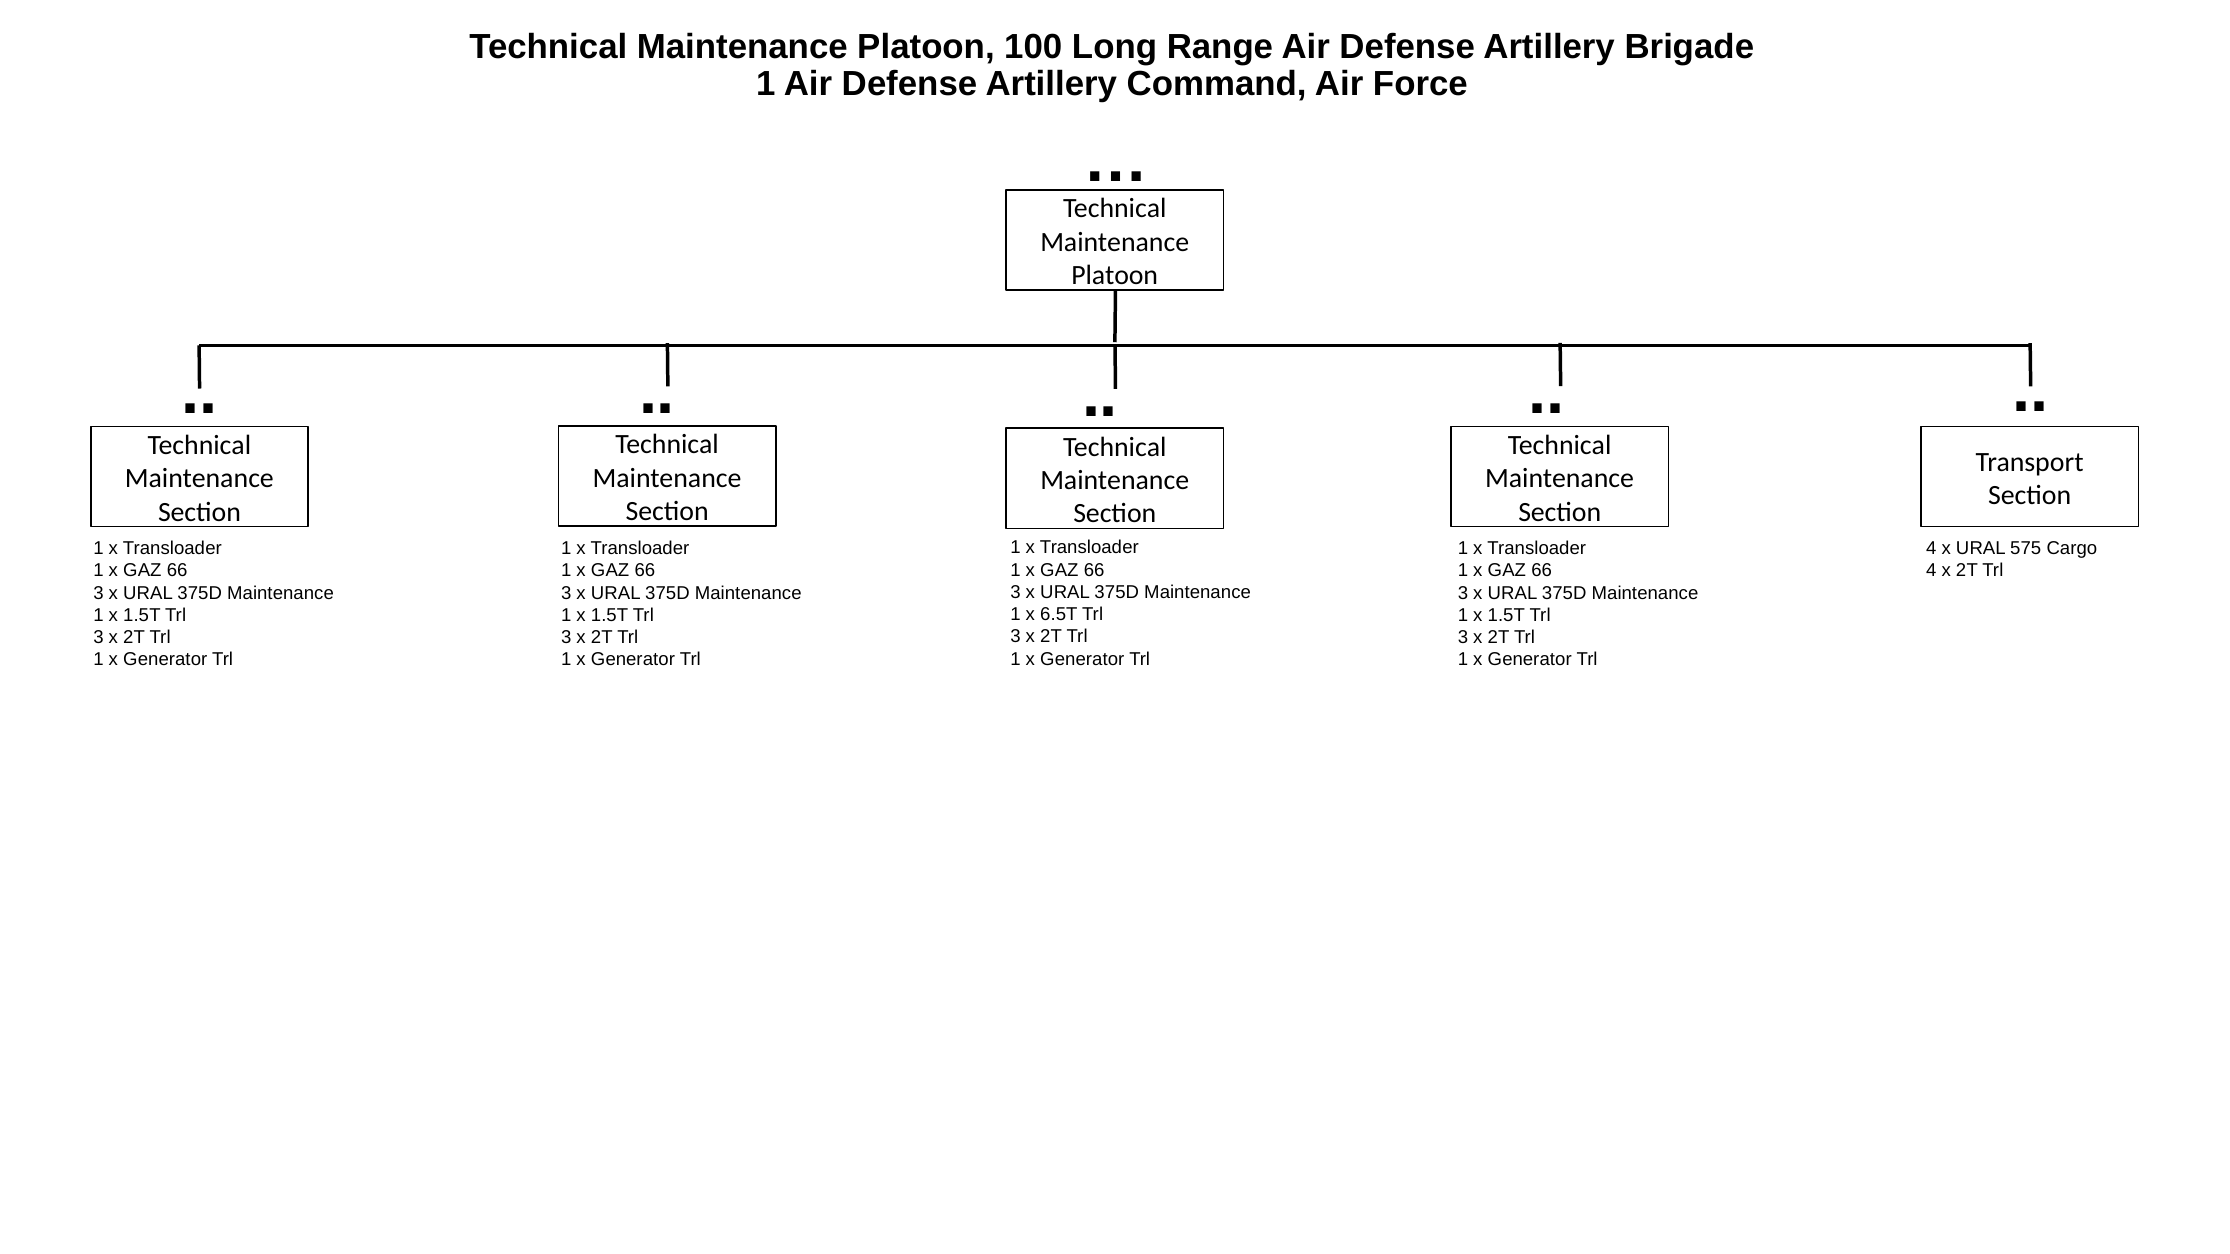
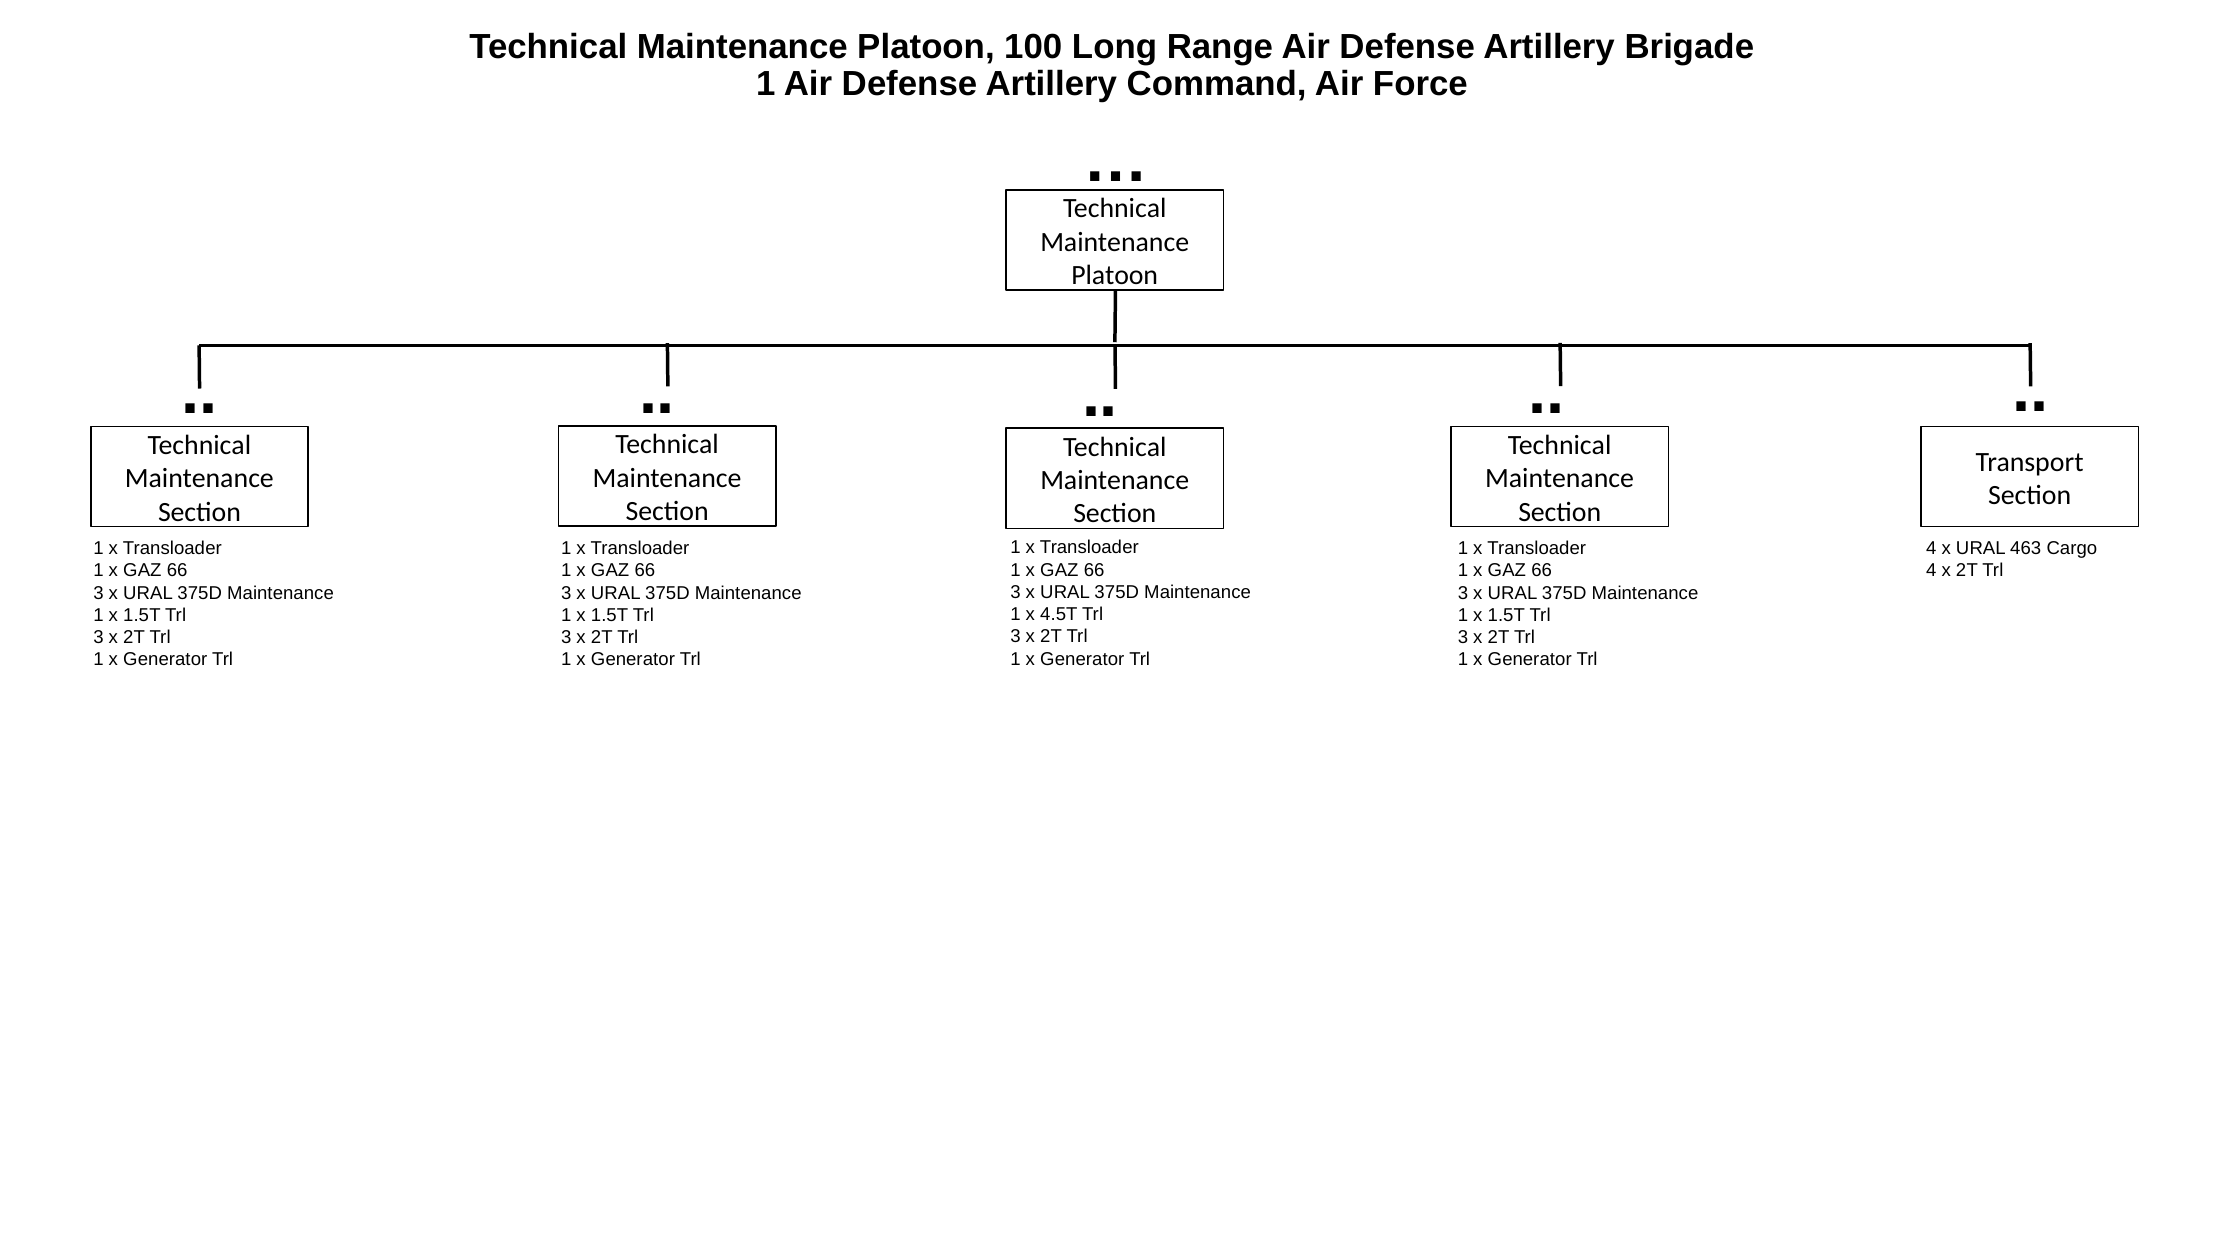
575: 575 -> 463 (2026, 549)
6.5T: 6.5T -> 4.5T (1059, 615)
